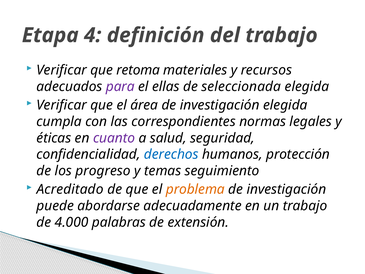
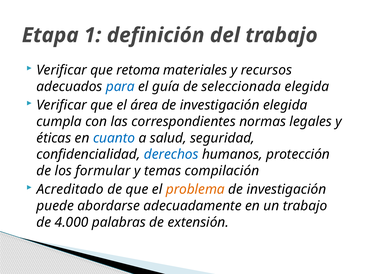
4: 4 -> 1 (93, 35)
para colour: purple -> blue (120, 87)
ellas: ellas -> guía (166, 87)
cuanto colour: purple -> blue (114, 138)
progreso: progreso -> formular (103, 171)
seguimiento: seguimiento -> compilación (222, 171)
